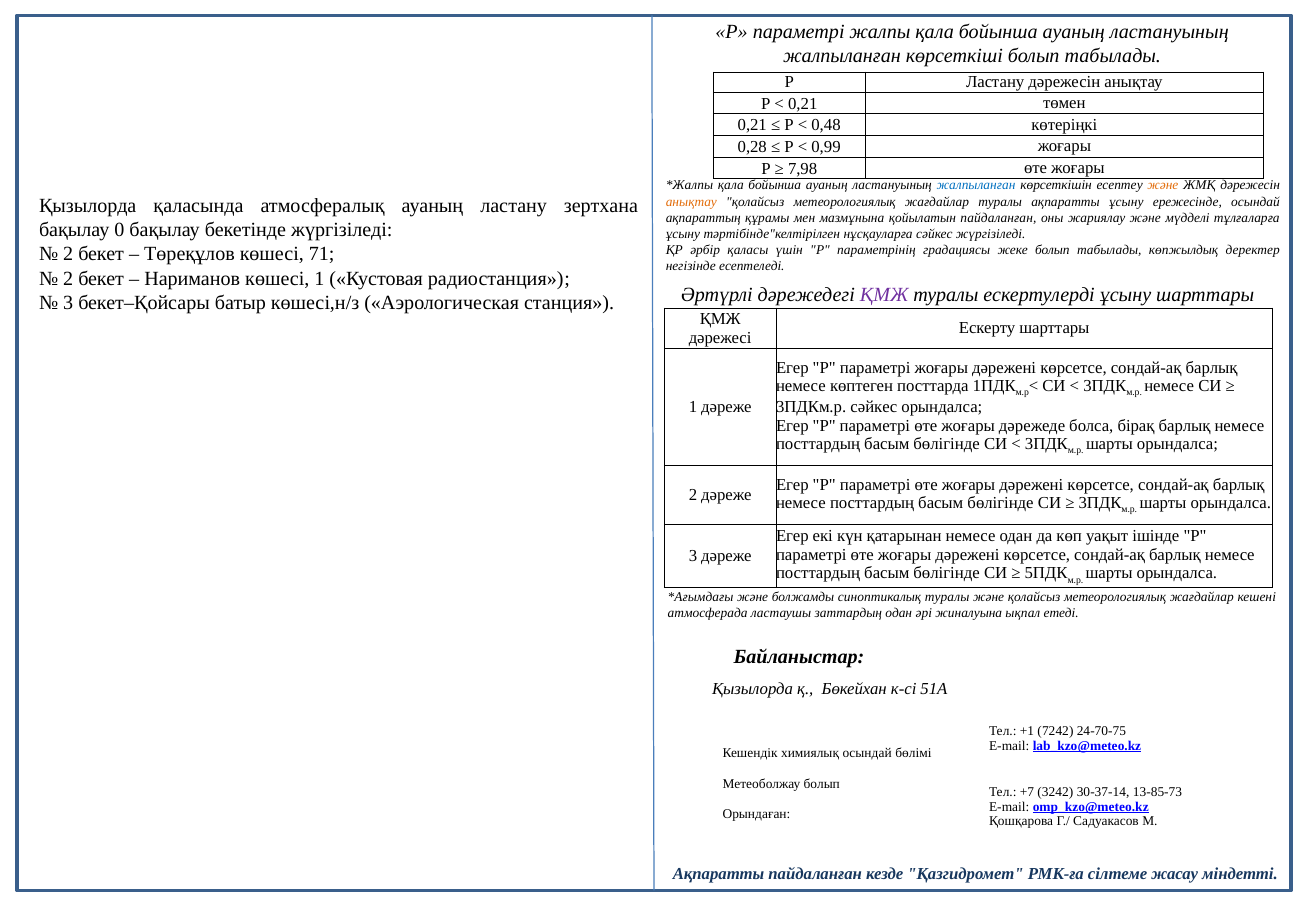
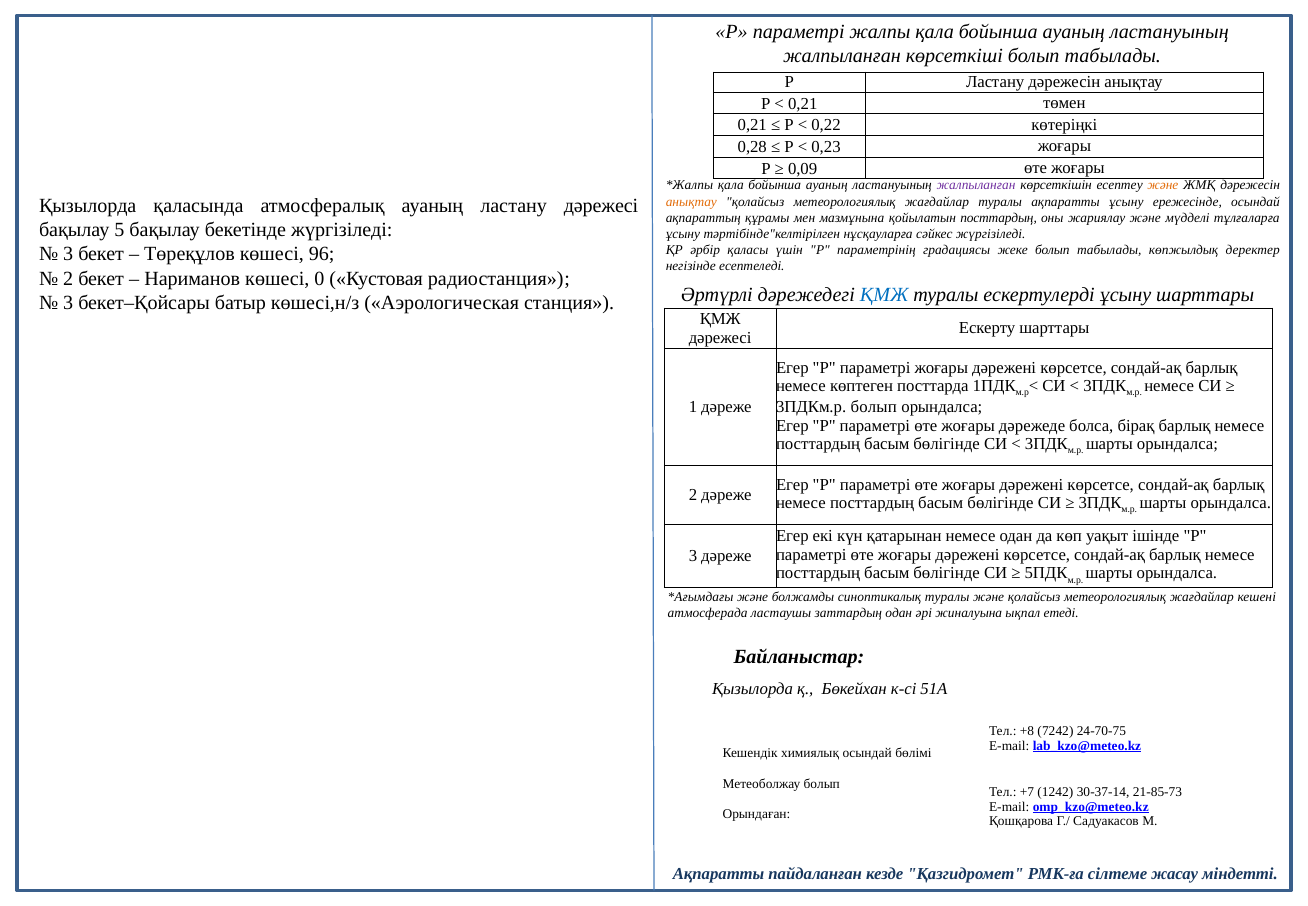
0,48: 0,48 -> 0,22 (826, 125)
0,99: 0,99 -> 0,23 (826, 147)
7,98: 7,98 -> 0,09 (803, 168)
жалпыланған colour: blue -> purple (976, 185)
ластану зертхана: зертхана -> дәрежесі (601, 206)
қойылатын пайдаланған: пайдаланған -> посттардың (999, 218)
0: 0 -> 5 (119, 230)
2: 2 -> 3 (68, 254)
71: 71 -> 96 (322, 254)
көшесі 1: 1 -> 0 (319, 278)
ҚМЖ colour: purple -> blue (884, 294)
3ПДКм.р сәйкес: сәйкес -> болып (874, 407)
+1: +1 -> +8 (1027, 730)
3242: 3242 -> 1242 (1055, 791)
13-85-73: 13-85-73 -> 21-85-73 (1158, 791)
